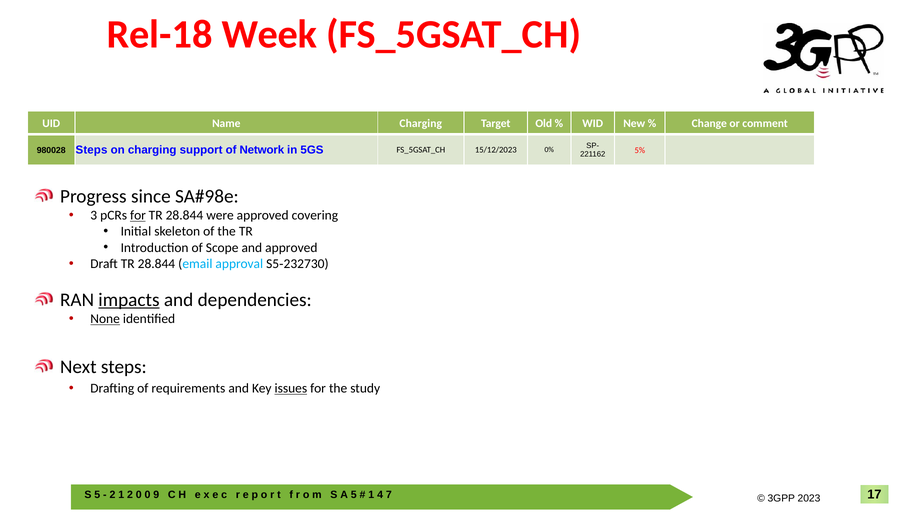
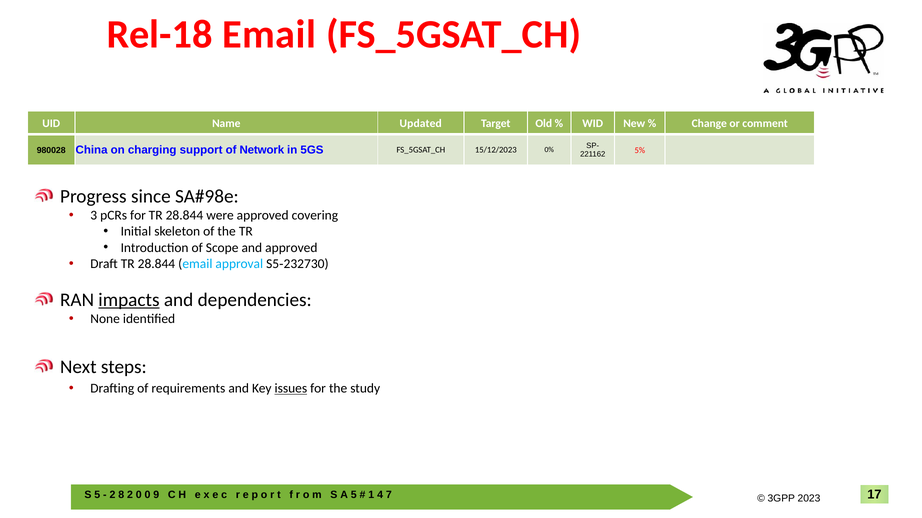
Rel-18 Week: Week -> Email (269, 34)
Name Charging: Charging -> Updated (421, 123)
980028 Steps: Steps -> China (92, 150)
for underline: present -> none (138, 216)
None underline: present -> none (105, 319)
1: 1 -> 8 (121, 495)
